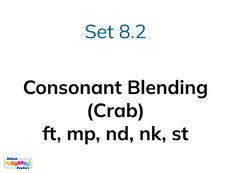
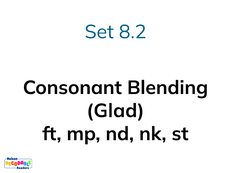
Crab: Crab -> Glad (115, 111)
